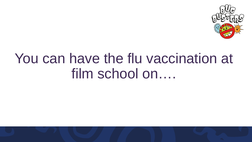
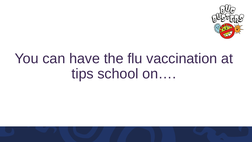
film: film -> tips (83, 74)
